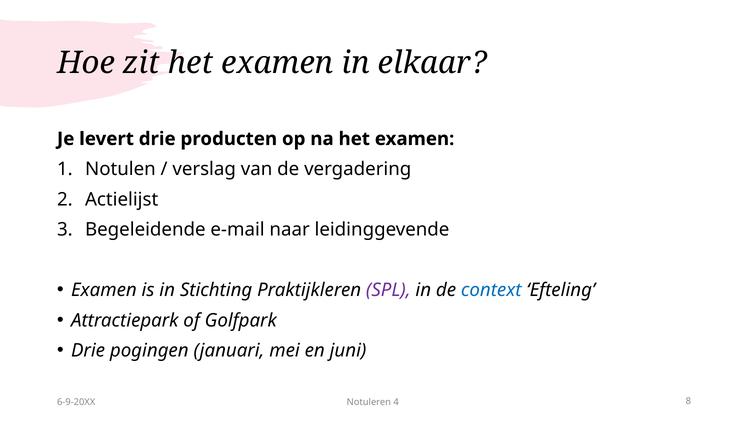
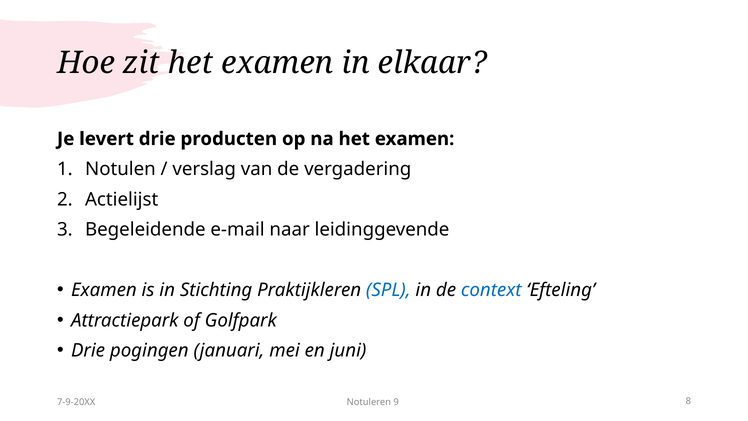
SPL colour: purple -> blue (388, 290)
6-9-20XX: 6-9-20XX -> 7-9-20XX (76, 402)
4: 4 -> 9 (396, 402)
